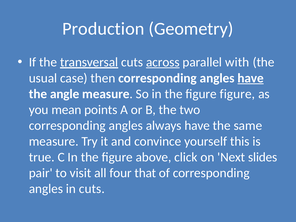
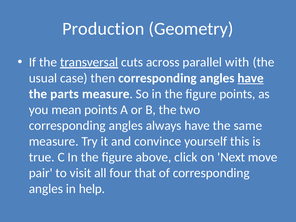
across underline: present -> none (163, 62)
angle: angle -> parts (65, 94)
figure figure: figure -> points (237, 94)
slides: slides -> move (263, 157)
in cuts: cuts -> help (92, 189)
